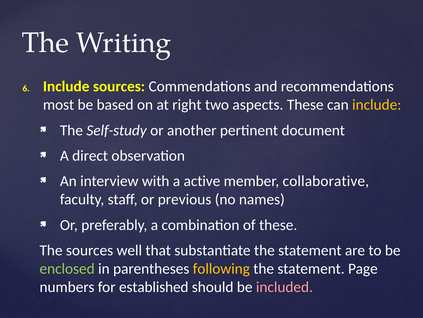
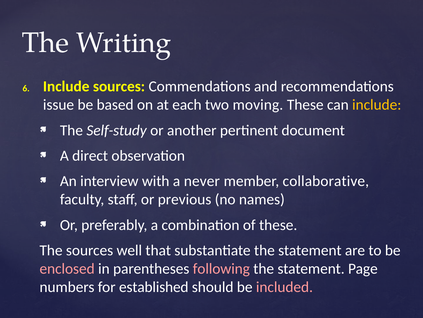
most: most -> issue (59, 105)
right: right -> each (187, 105)
aspects: aspects -> moving (258, 105)
active: active -> never (202, 181)
enclosed colour: light green -> pink (67, 268)
following colour: yellow -> pink (221, 268)
